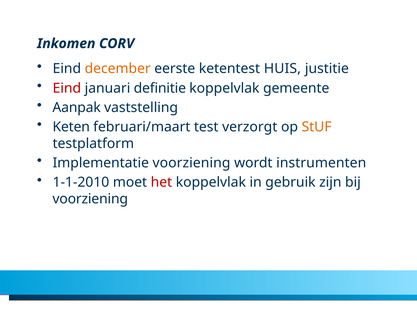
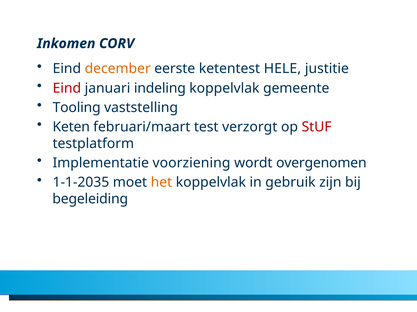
HUIS: HUIS -> HELE (282, 69)
definitie: definitie -> indeling (160, 88)
Aanpak: Aanpak -> Tooling (77, 108)
StUF colour: orange -> red (317, 127)
instrumenten: instrumenten -> overgenomen (321, 163)
1-1-2010: 1-1-2010 -> 1-1-2035 (81, 183)
het colour: red -> orange (161, 183)
voorziening: voorziening -> begeleiding (90, 199)
